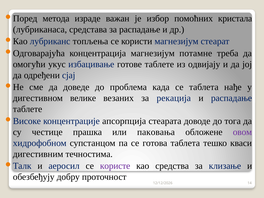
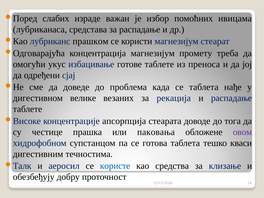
метода: метода -> слабих (56, 18)
кристала: кристала -> ивицама (235, 18)
топљења: топљења -> прашком (90, 41)
потамне: потамне -> промету (196, 53)
одвијају: одвијају -> преноса (204, 64)
користе colour: purple -> blue (115, 166)
